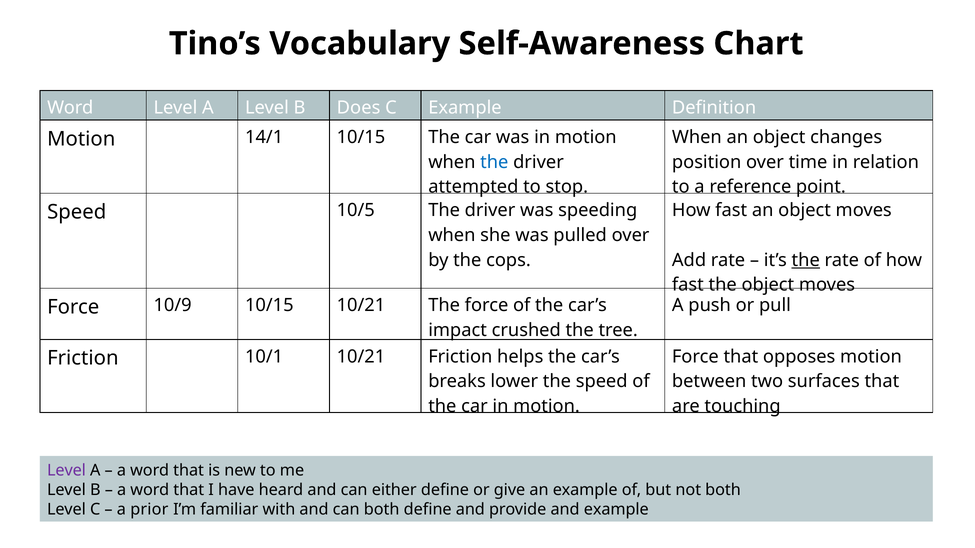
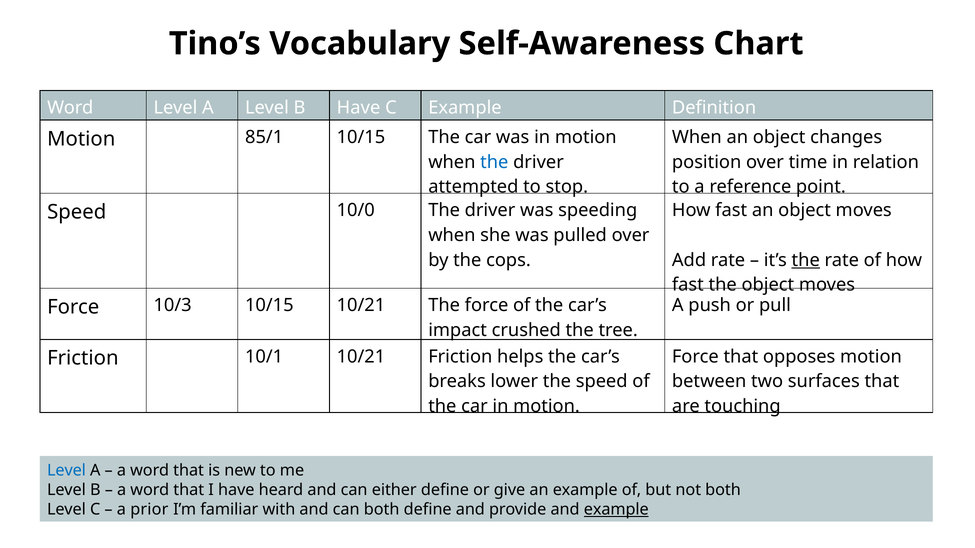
B Does: Does -> Have (359, 108)
14/1: 14/1 -> 85/1 (264, 137)
10/5: 10/5 -> 10/0 (356, 210)
10/9: 10/9 -> 10/3 (173, 306)
Level colour: purple -> blue (66, 471)
example underline: none -> present (616, 510)
